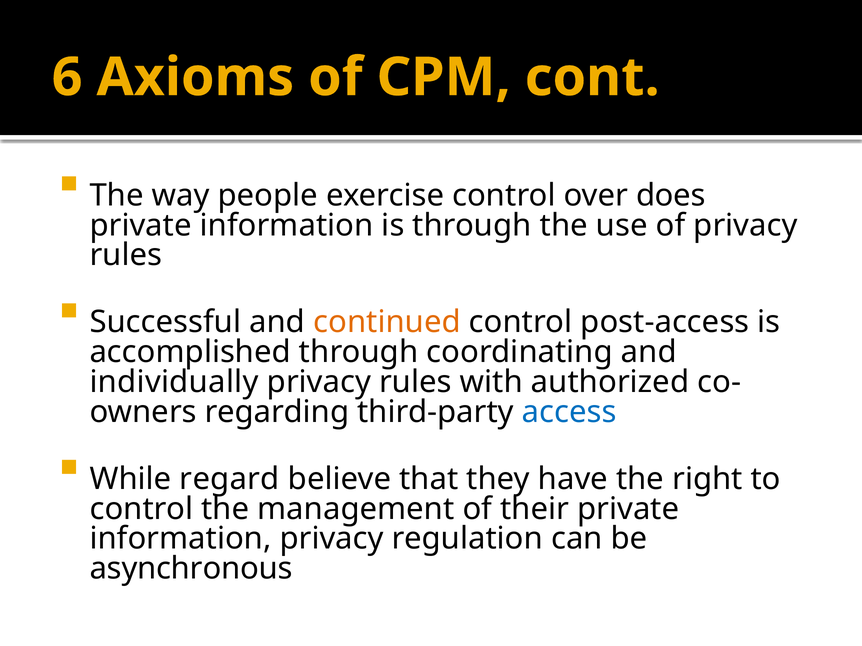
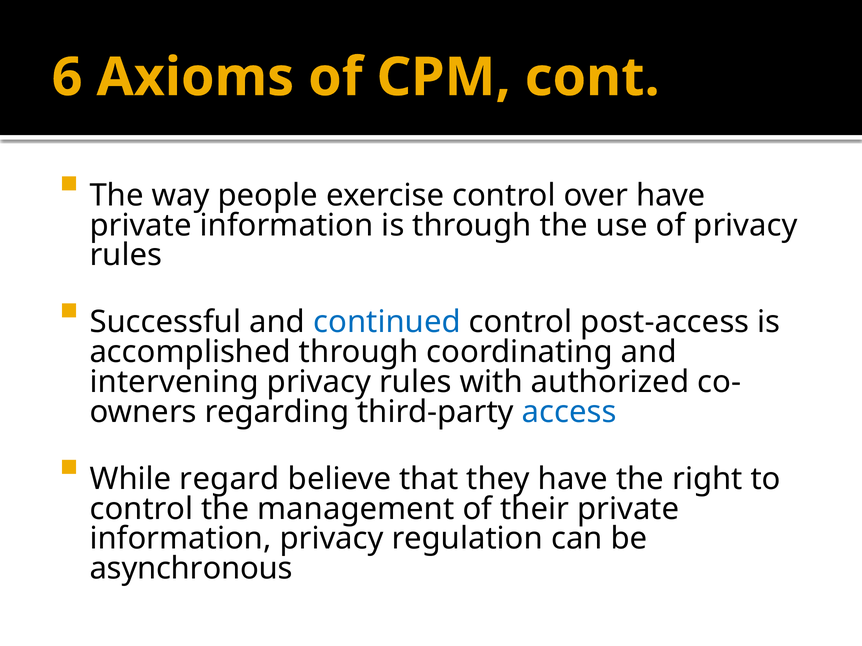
over does: does -> have (671, 196)
continued colour: orange -> blue (387, 322)
individually: individually -> intervening (174, 382)
